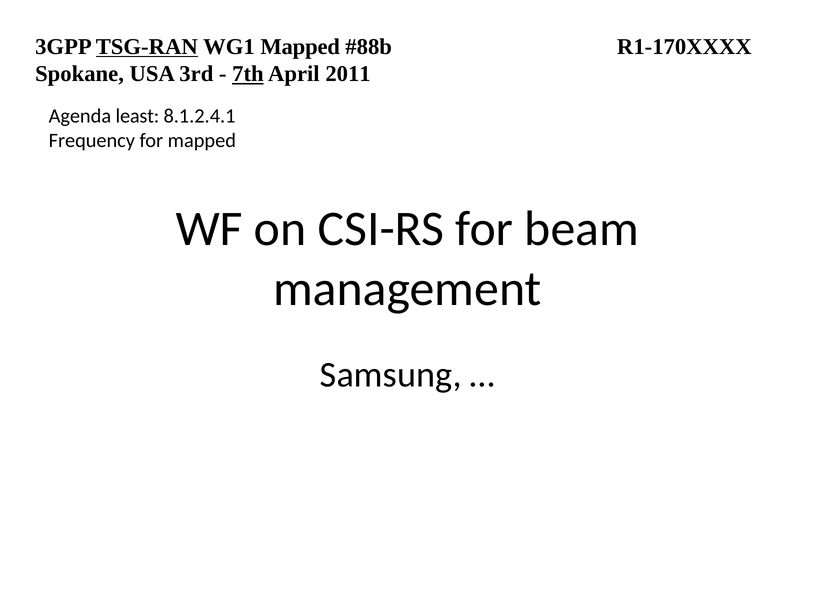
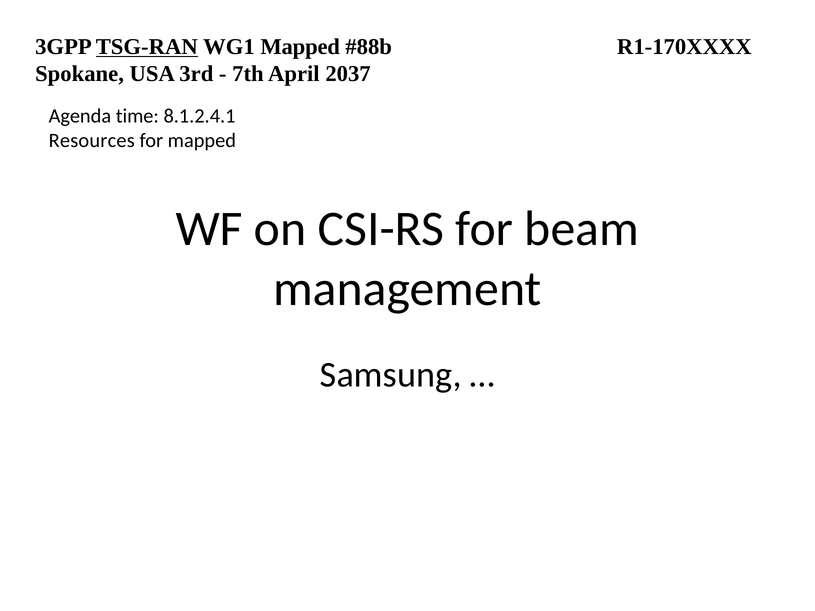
7th underline: present -> none (248, 74)
2011: 2011 -> 2037 (348, 74)
least: least -> time (137, 116)
Frequency: Frequency -> Resources (92, 141)
